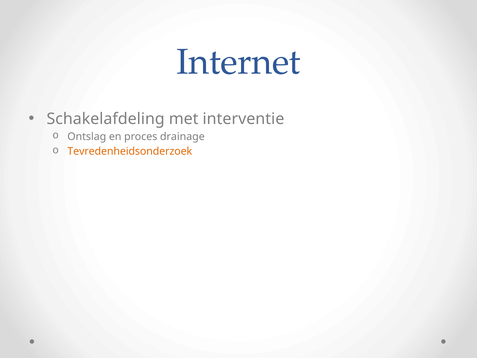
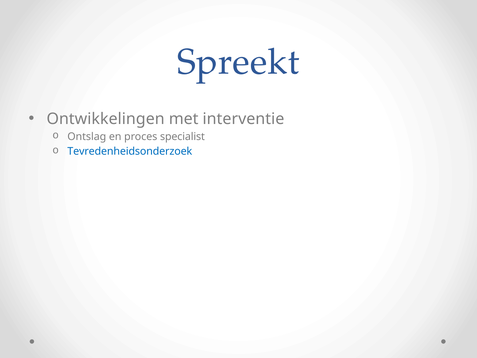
Internet: Internet -> Spreekt (238, 62)
Schakelafdeling: Schakelafdeling -> Ontwikkelingen (106, 119)
drainage: drainage -> specialist (182, 136)
Tevredenheidsonderzoek colour: orange -> blue (130, 151)
